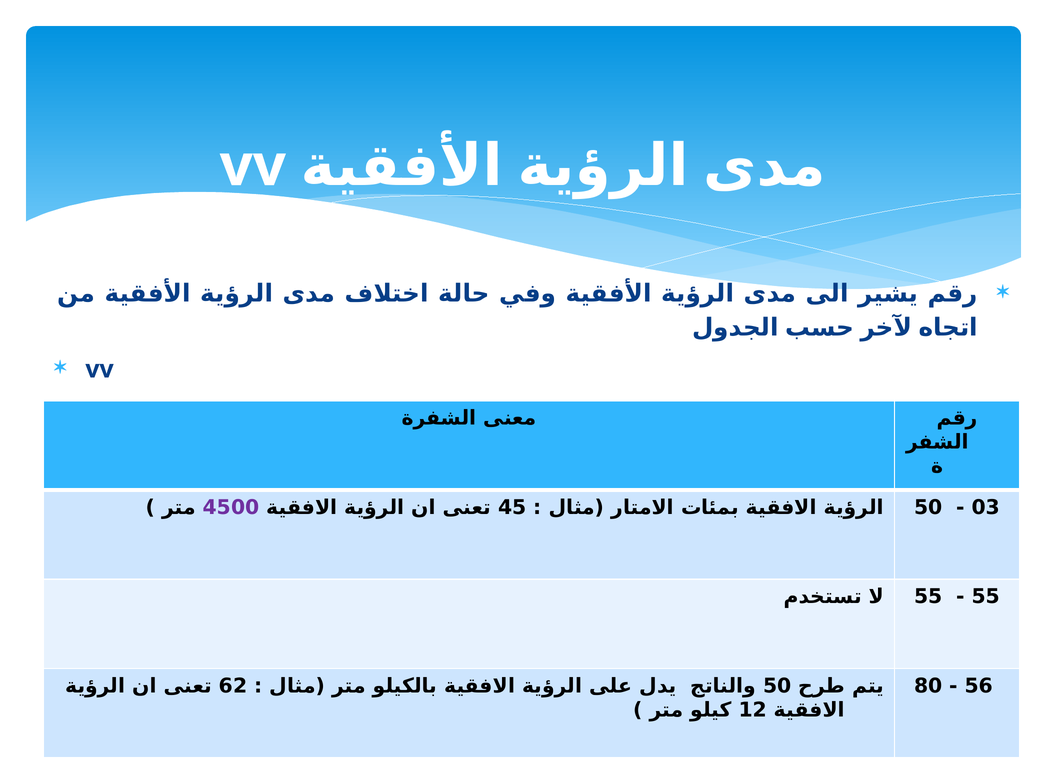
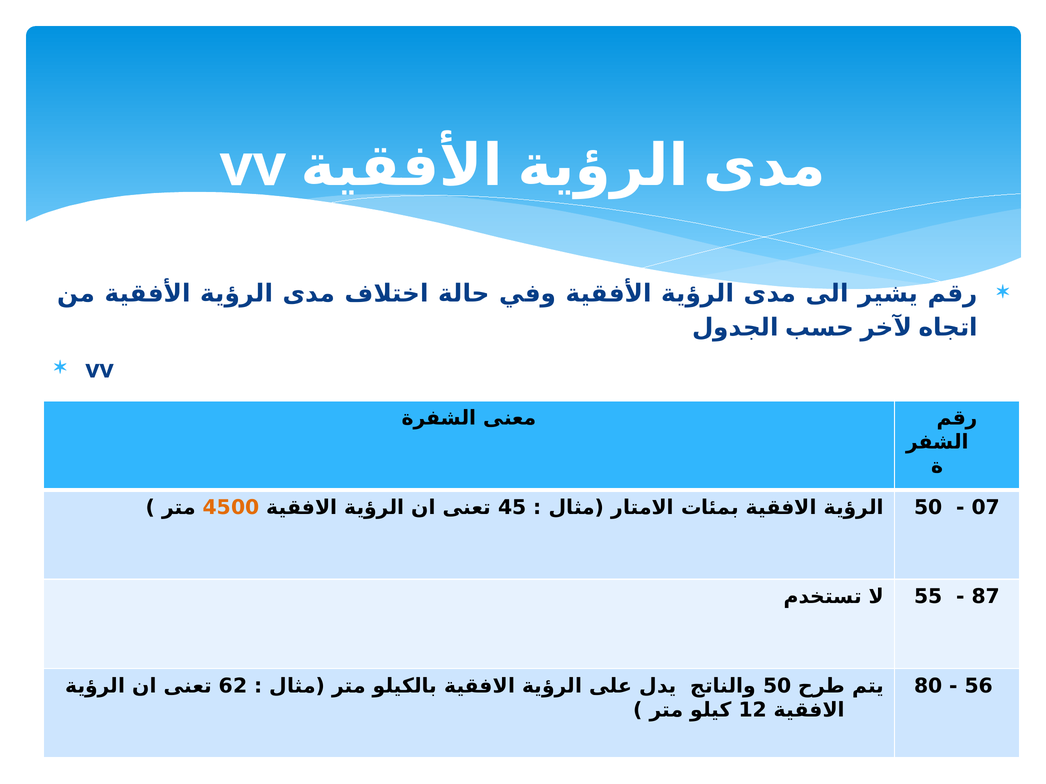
4500 colour: purple -> orange (231, 508)
03: 03 -> 07 (986, 508)
55: 55 -> 87 (986, 597)
